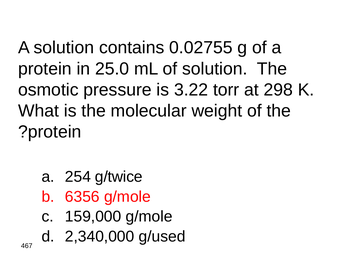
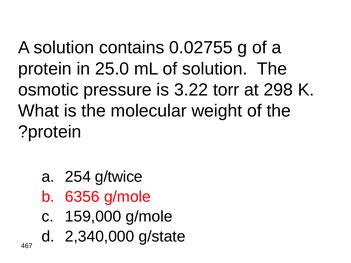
g/used: g/used -> g/state (162, 237)
